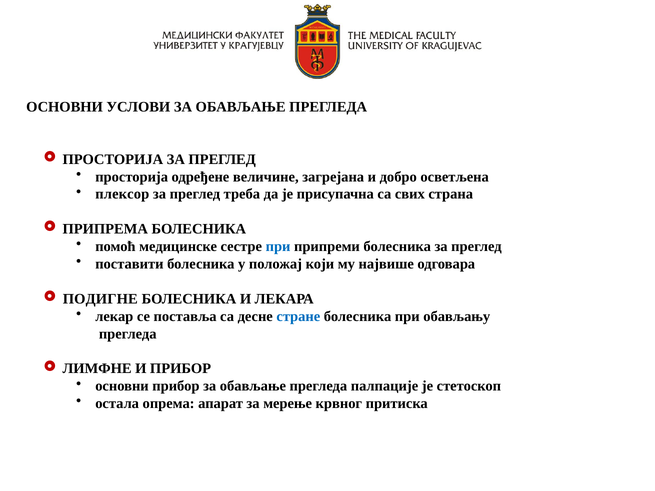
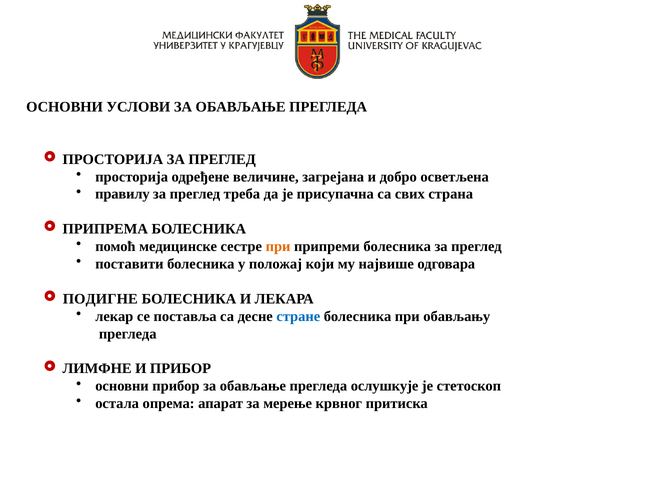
плексор: плексор -> правилу (122, 194)
при colour: blue -> orange (278, 247)
палпације: палпације -> ослушкује (385, 386)
